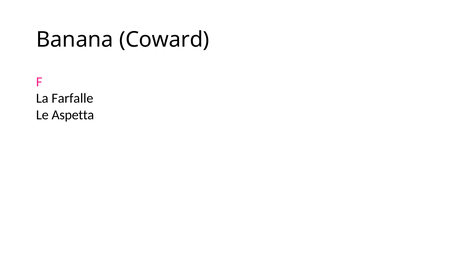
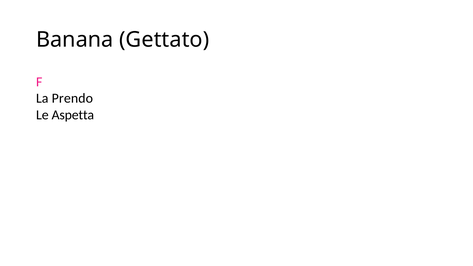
Coward: Coward -> Gettato (164, 40)
Farfalle: Farfalle -> Prendo (72, 98)
